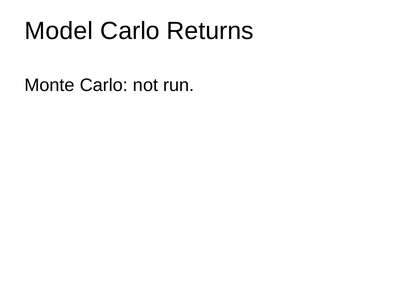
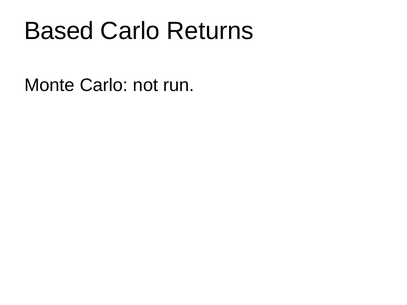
Model: Model -> Based (59, 31)
